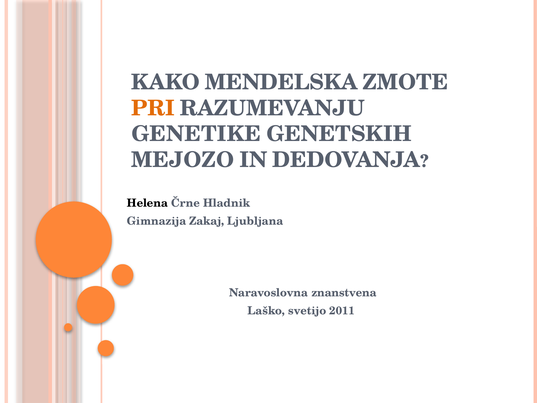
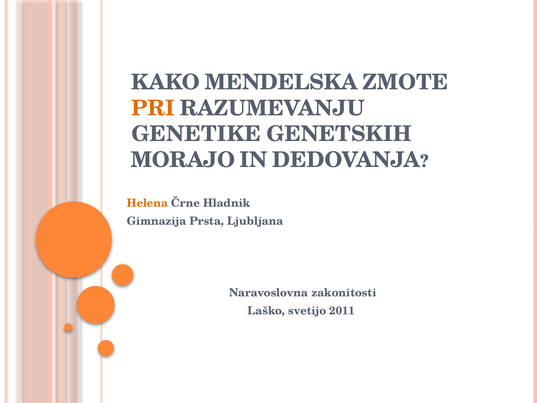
MEJOZO: MEJOZO -> MORAJO (183, 160)
Helena colour: black -> orange (147, 203)
Zakaj: Zakaj -> Prsta (207, 221)
znanstvena: znanstvena -> zakonitosti (344, 293)
